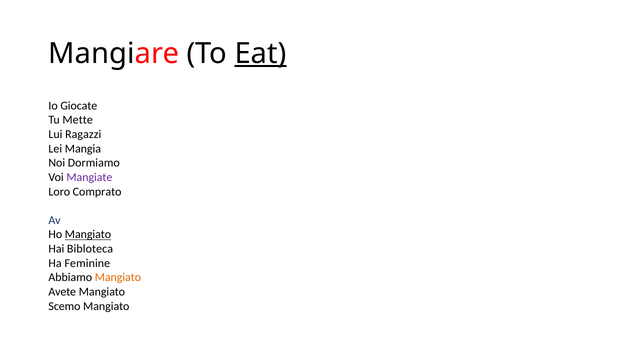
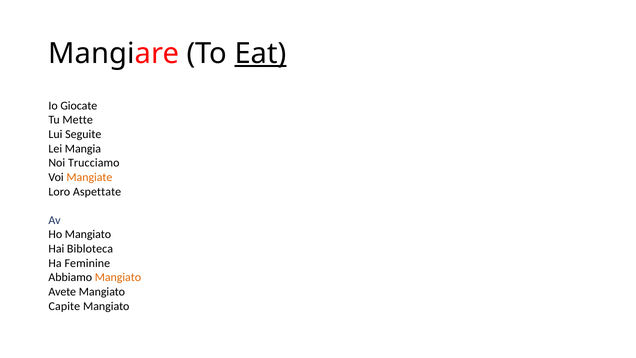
Ragazzi: Ragazzi -> Seguite (83, 134)
Dormiamo: Dormiamo -> Trucciamo (94, 163)
Mangiate colour: purple -> orange (89, 177)
Comprato: Comprato -> Aspettate (97, 191)
Mangiato underline: present -> none (88, 234)
Scemo: Scemo -> Capite (64, 306)
